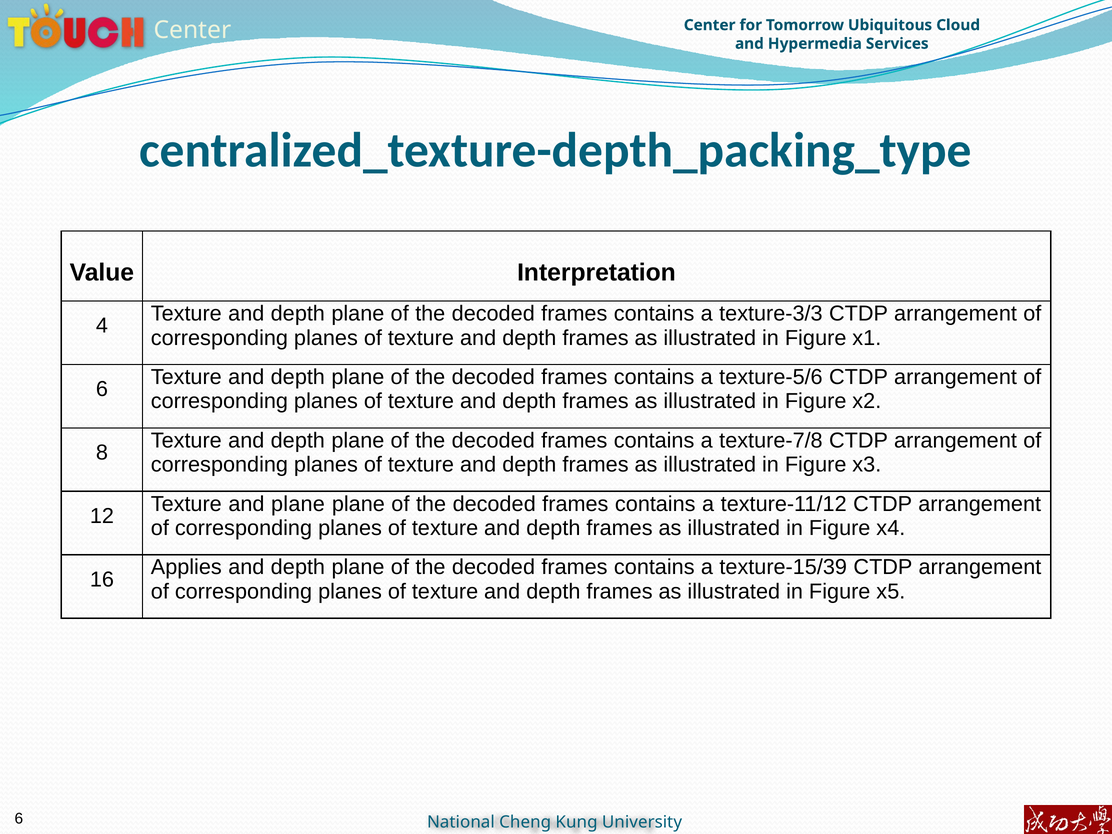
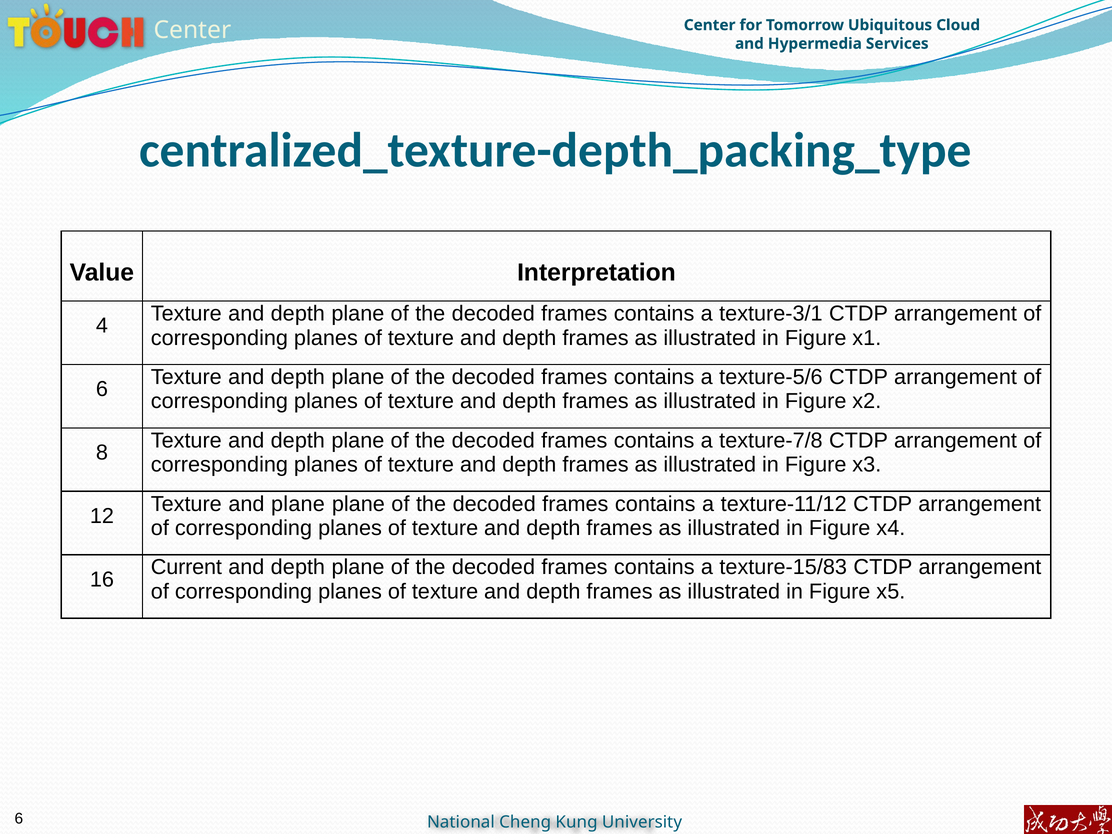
texture-3/3: texture-3/3 -> texture-3/1 (771, 314)
Applies: Applies -> Current (186, 567)
texture-15/39: texture-15/39 -> texture-15/83 (783, 567)
